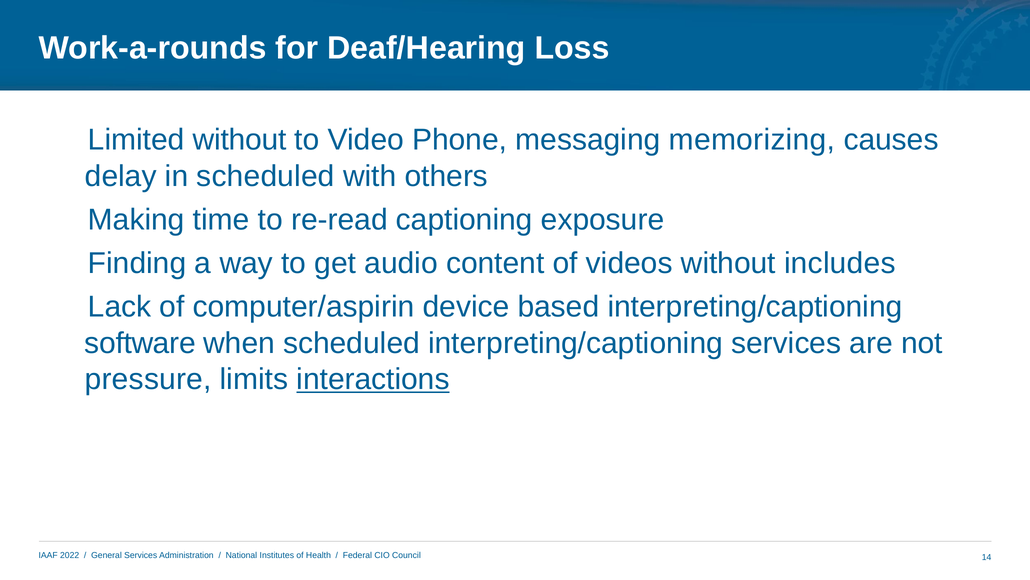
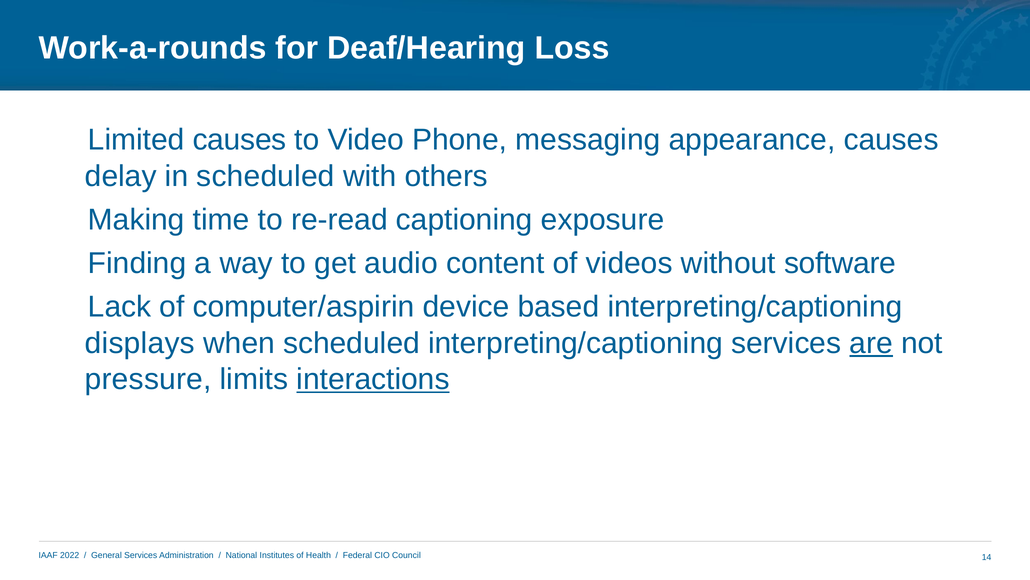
Limited without: without -> causes (240, 140)
memorizing: memorizing -> appearance (752, 140)
includes: includes -> software (840, 263)
software: software -> displays (140, 343)
are underline: none -> present (871, 343)
